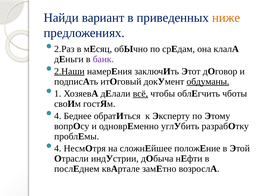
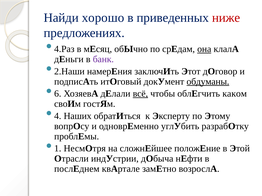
вариант: вариант -> хорошо (103, 18)
ниже colour: orange -> red (226, 18)
2.Раз: 2.Раз -> 4.Раз (64, 49)
она underline: none -> present (204, 49)
2.Наши underline: present -> none (69, 71)
1: 1 -> 6 (58, 94)
чботы: чботы -> каком (235, 94)
Беднее: Беднее -> Наших (78, 116)
4: 4 -> 1 (58, 149)
